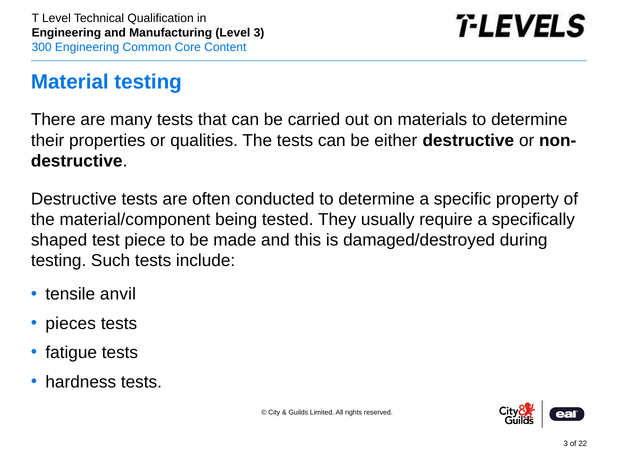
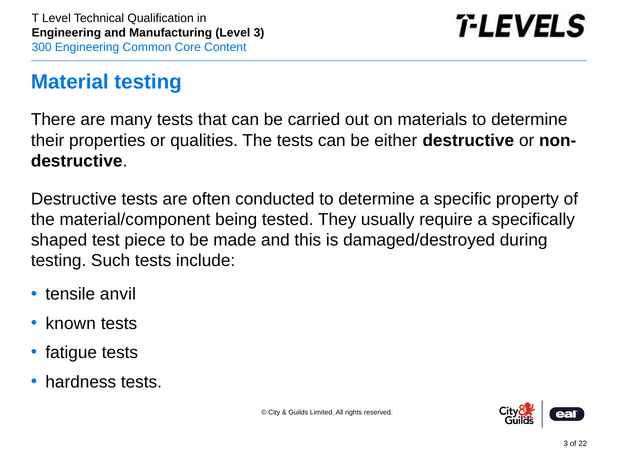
pieces: pieces -> known (71, 323)
